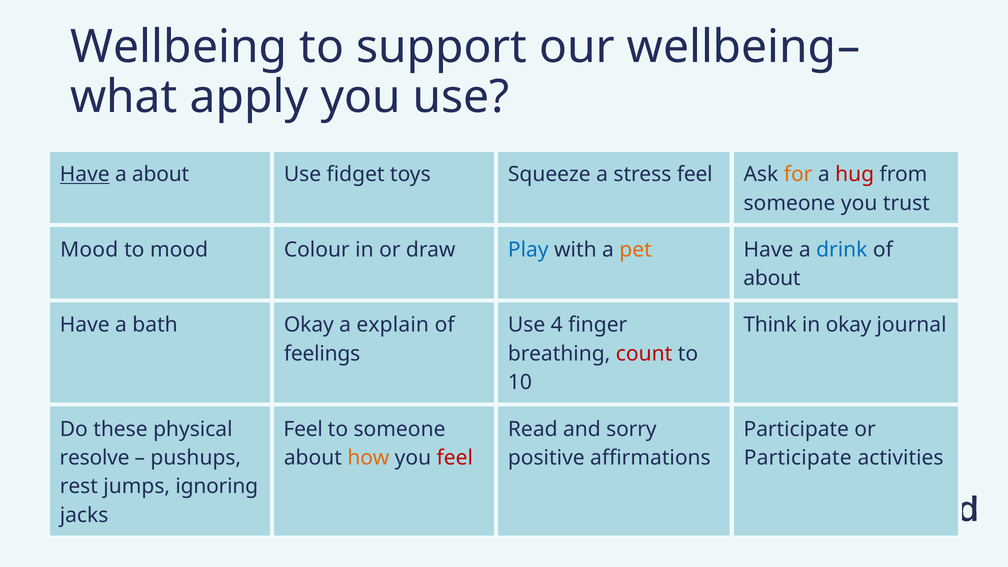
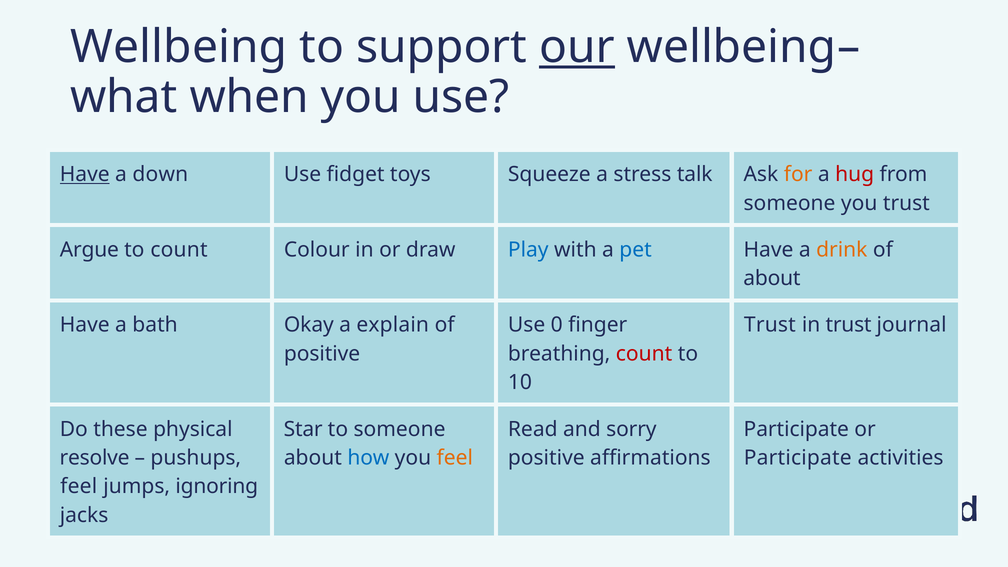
our underline: none -> present (577, 47)
apply: apply -> when (249, 97)
a about: about -> down (160, 174)
stress feel: feel -> talk (695, 174)
Mood: Mood -> Argue (89, 250)
to mood: mood -> count (179, 250)
pet colour: orange -> blue (636, 250)
drink colour: blue -> orange (842, 250)
4: 4 -> 0 (557, 325)
Think: Think -> Trust (770, 325)
in okay: okay -> trust (849, 325)
feelings: feelings -> positive (322, 354)
Feel: Feel -> Star (303, 429)
how colour: orange -> blue (368, 458)
feel colour: red -> orange (455, 458)
rest: rest -> feel (79, 487)
